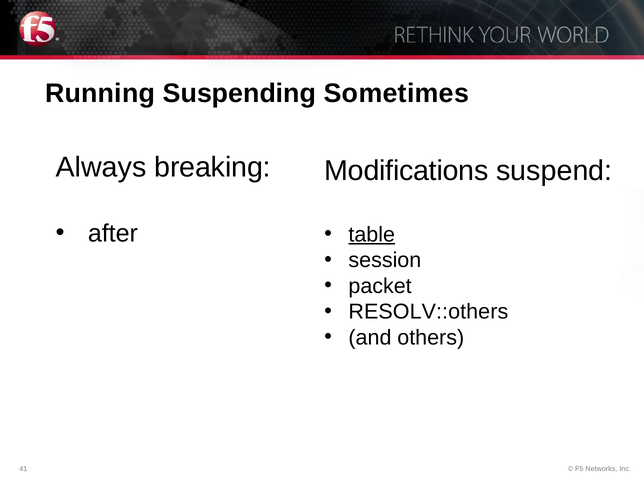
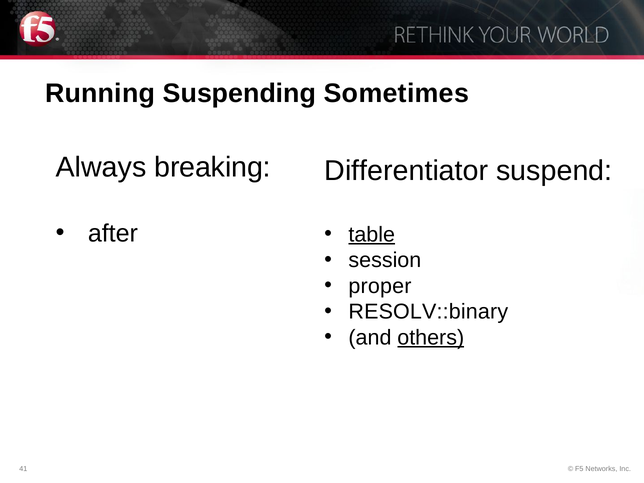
Modifications: Modifications -> Differentiator (406, 171)
packet: packet -> proper (380, 286)
RESOLV::others: RESOLV::others -> RESOLV::binary (428, 312)
others underline: none -> present (431, 338)
